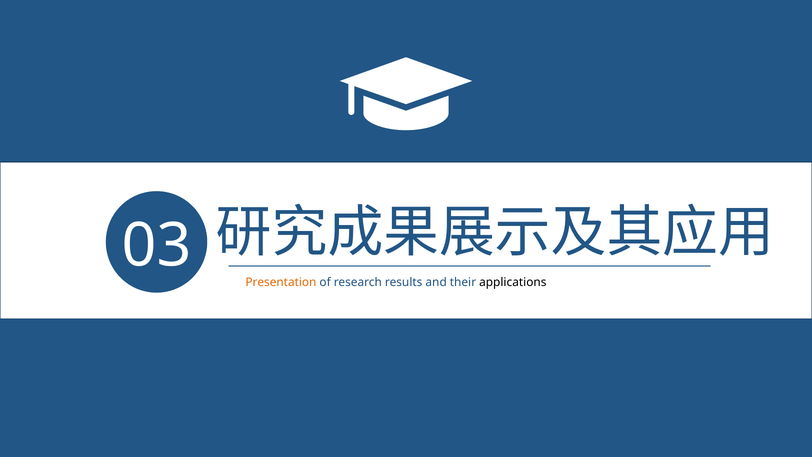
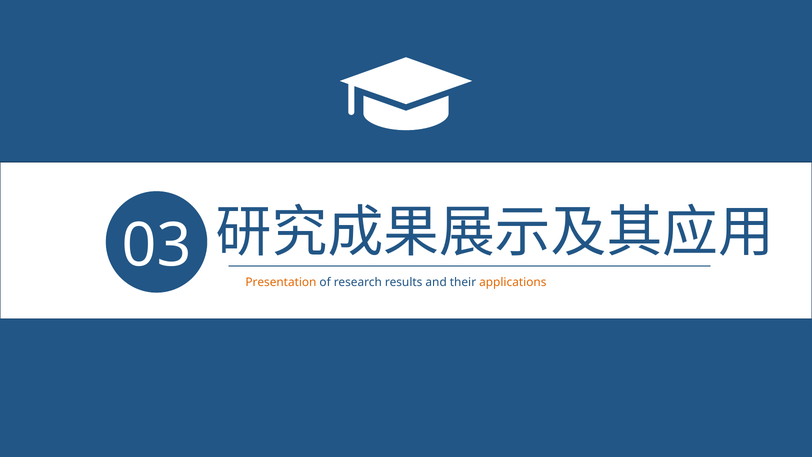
applications colour: black -> orange (513, 282)
